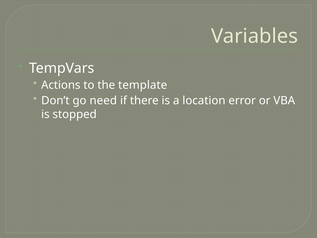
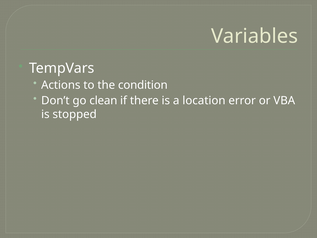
template: template -> condition (143, 85)
need: need -> clean (103, 100)
